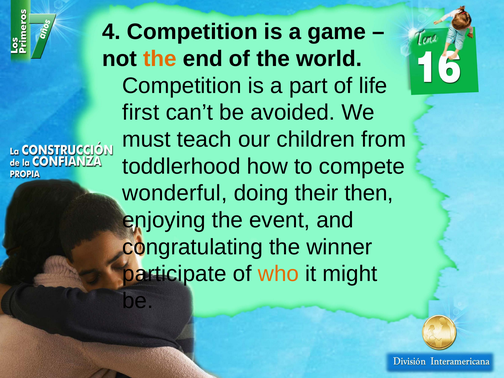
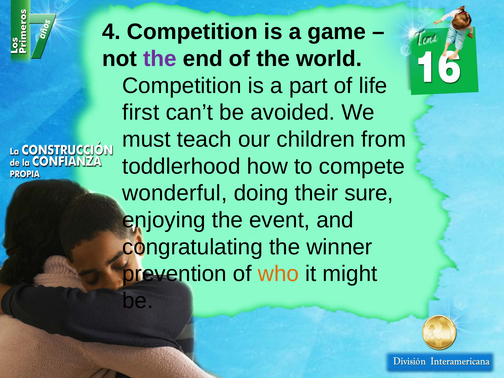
the colour: orange -> purple (160, 59)
then: then -> sure (369, 193)
participate: participate -> prevention (174, 274)
